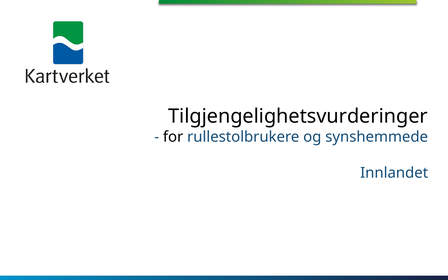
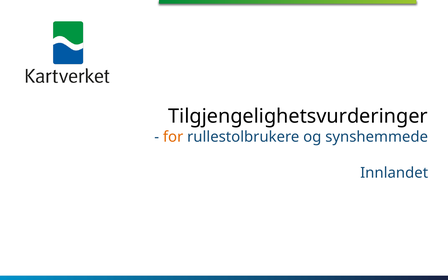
for colour: black -> orange (173, 137)
